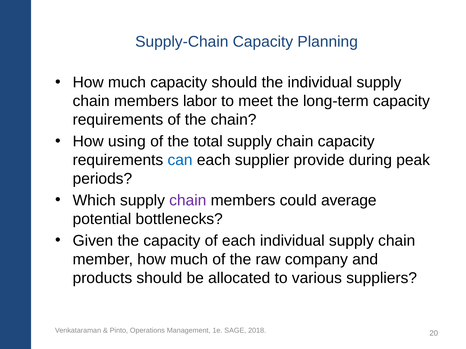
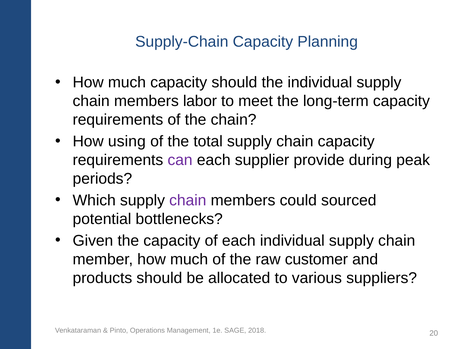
can colour: blue -> purple (180, 160)
average: average -> sourced (349, 201)
company: company -> customer (316, 260)
